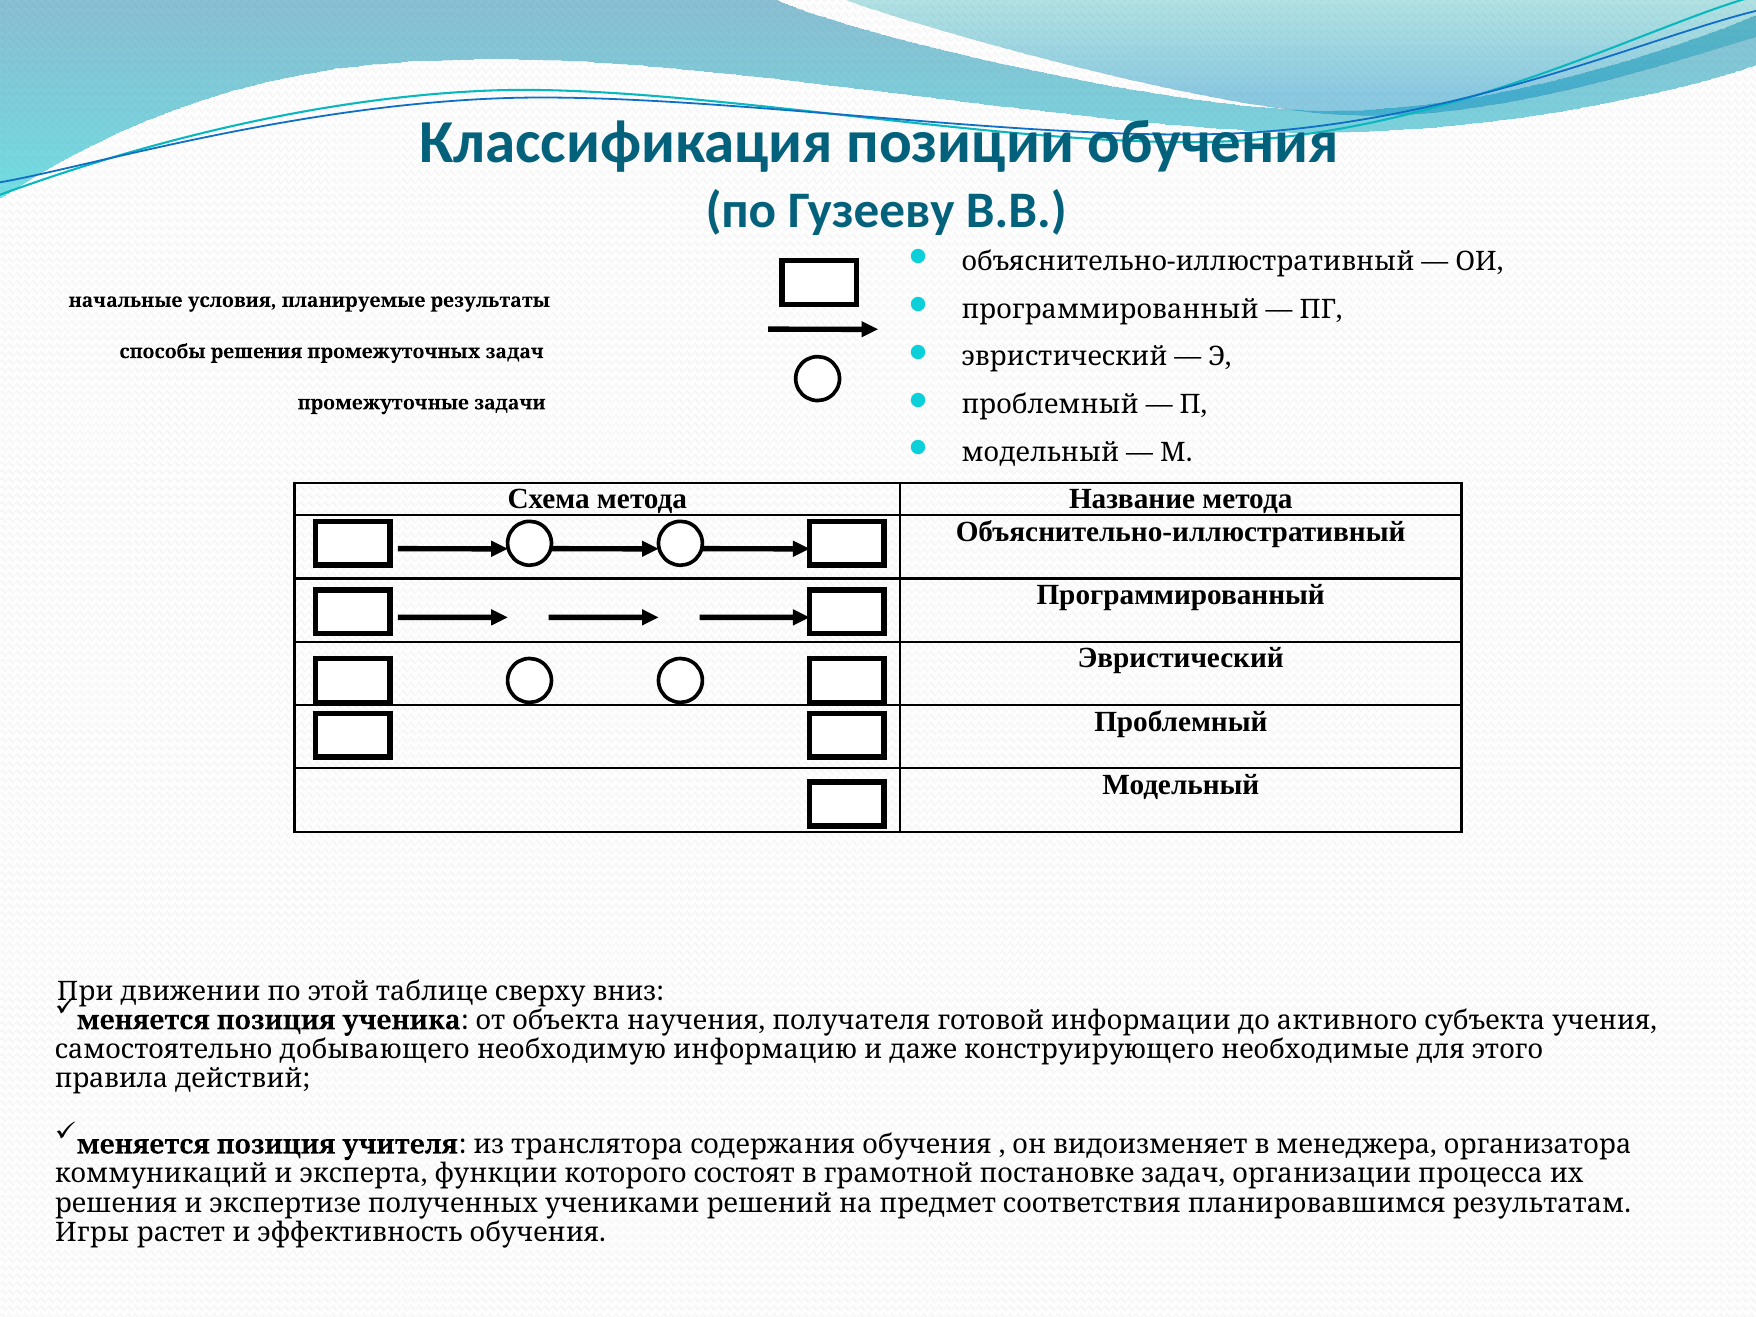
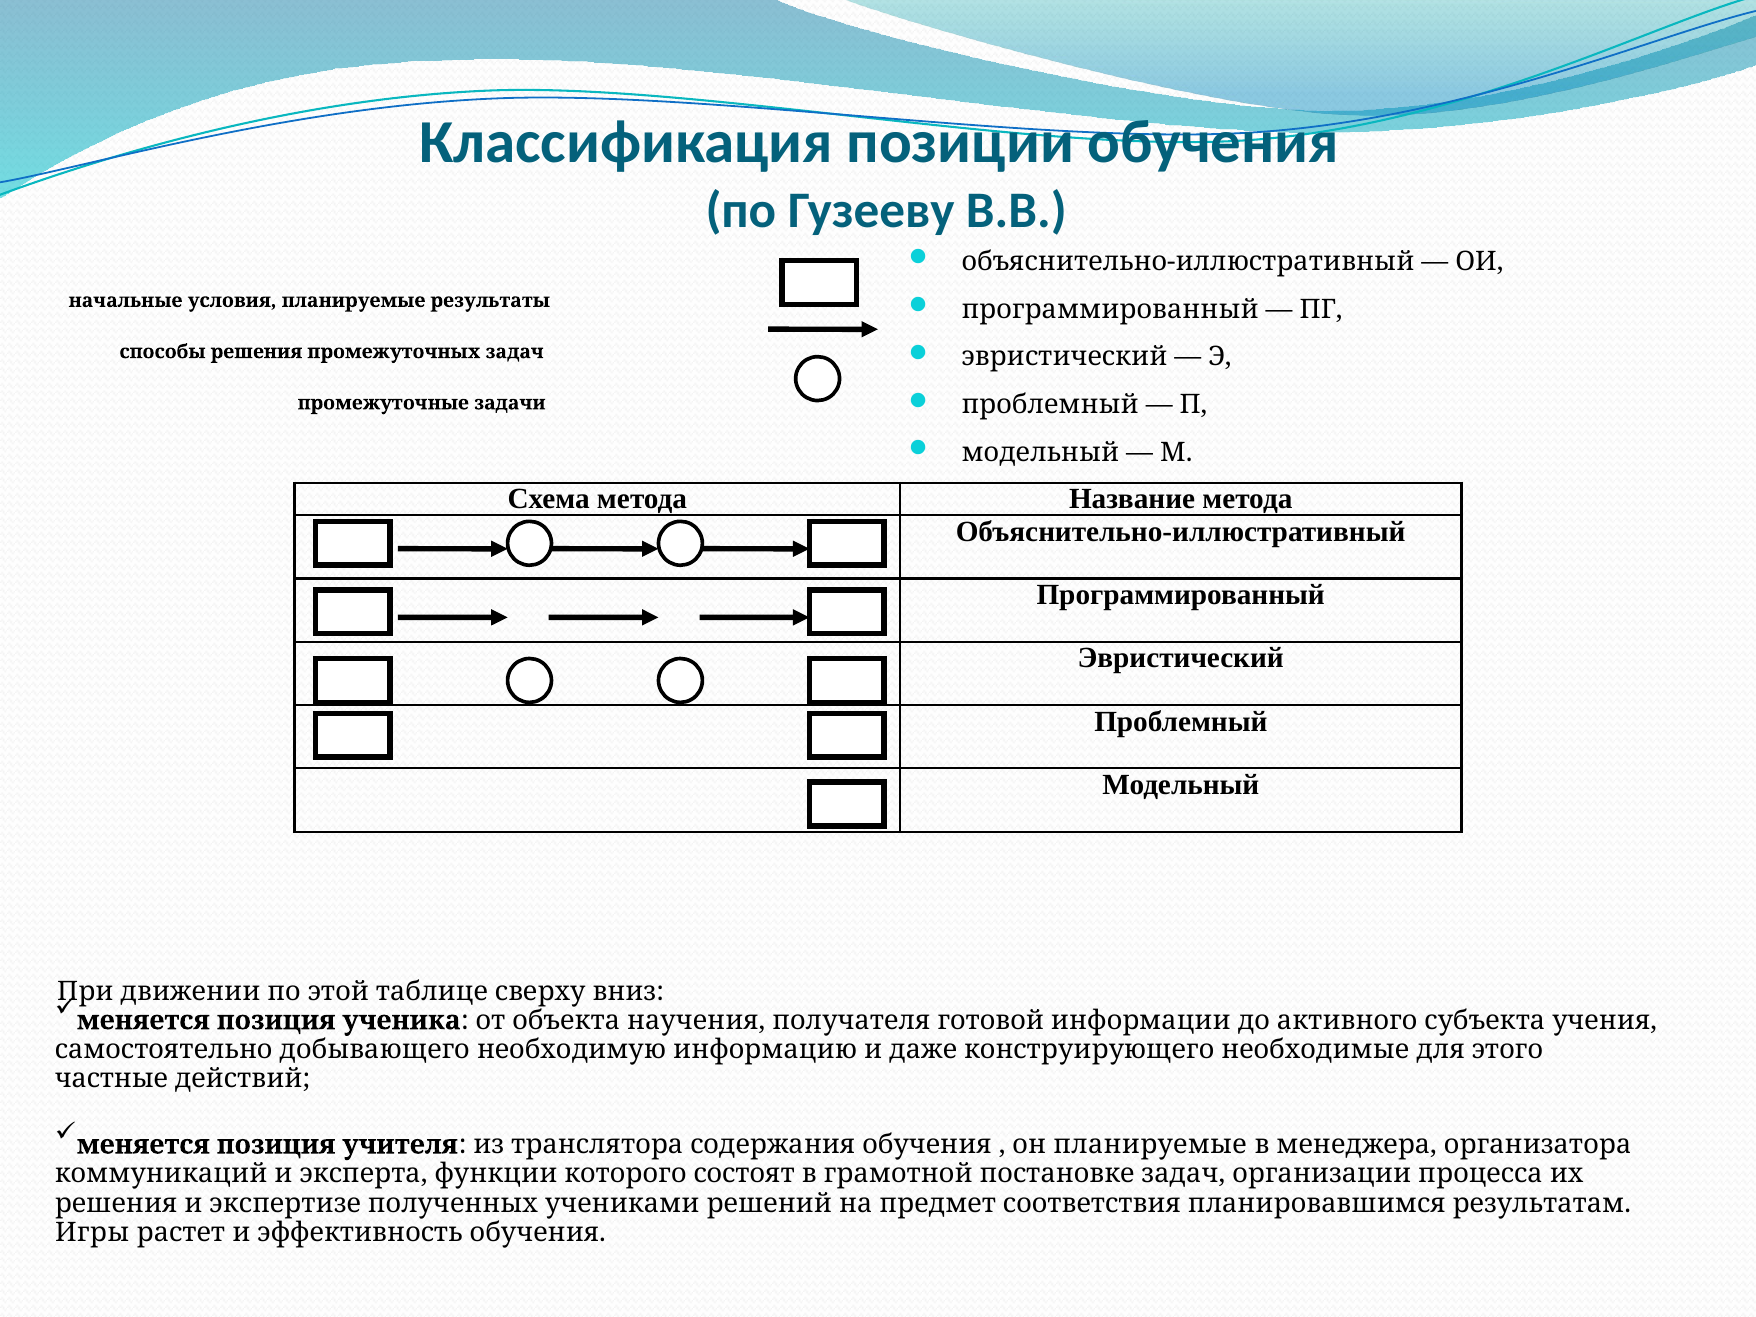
правила: правила -> частные (111, 1079)
он видоизменяет: видоизменяет -> планируемые (1150, 1145)
